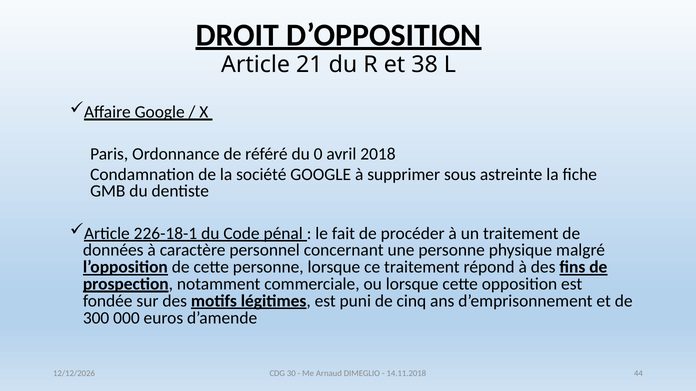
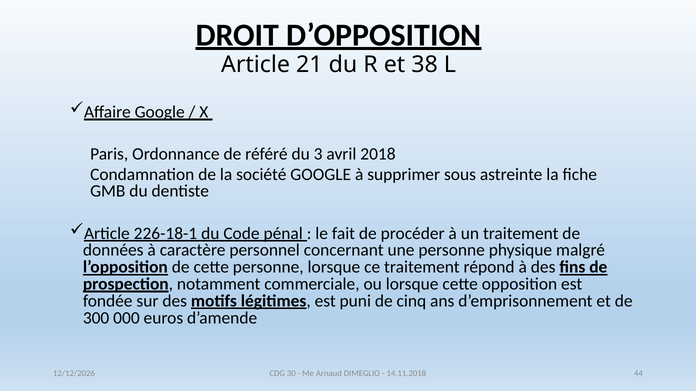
0: 0 -> 3 (318, 154)
